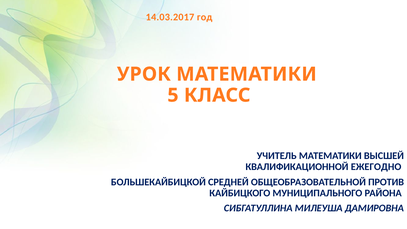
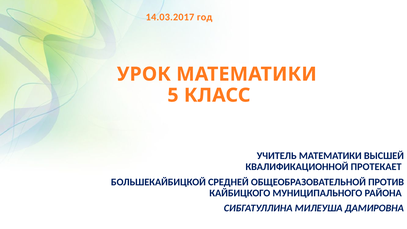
ЕЖЕГОДНО: ЕЖЕГОДНО -> ПРОТЕКАЕТ (376, 167)
